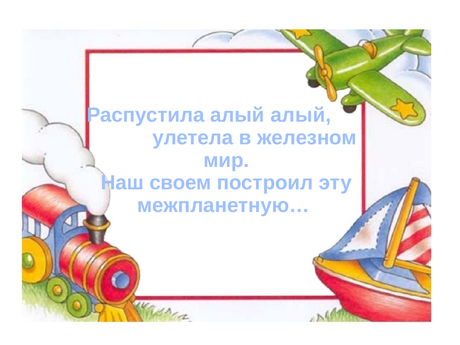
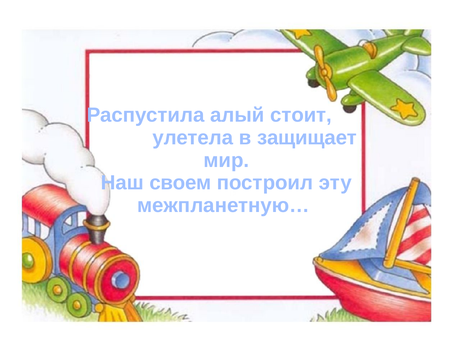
алый алый: алый -> стоит (301, 115)
железном: железном -> защищает (307, 138)
